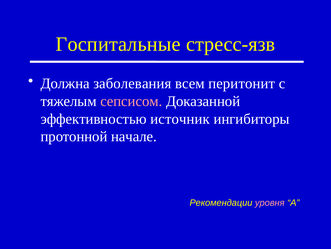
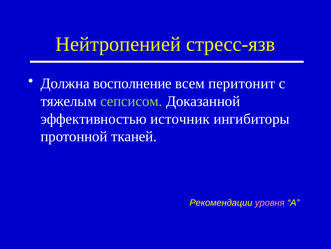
Госпитальные: Госпитальные -> Нейтропенией (118, 44)
заболевания: заболевания -> восполнение (132, 83)
сепсисом colour: pink -> light green (131, 101)
начале: начале -> тканей (134, 136)
